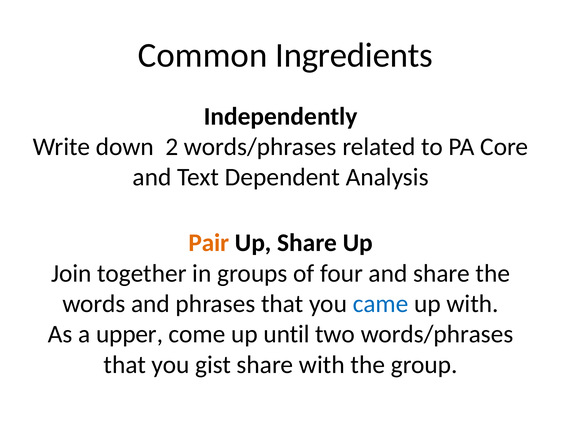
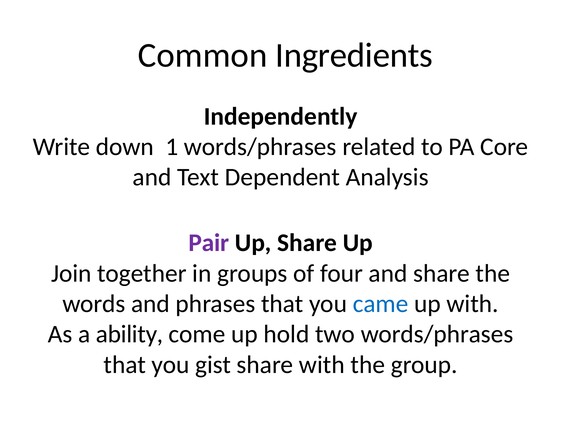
2: 2 -> 1 (172, 147)
Pair colour: orange -> purple (209, 243)
upper: upper -> ability (130, 334)
until: until -> hold (286, 334)
